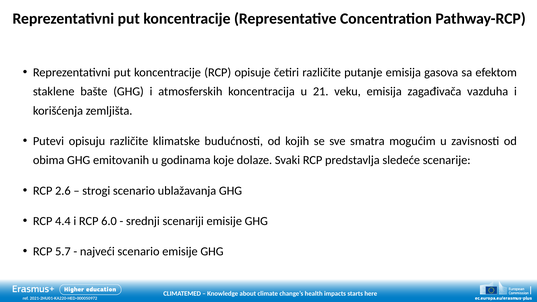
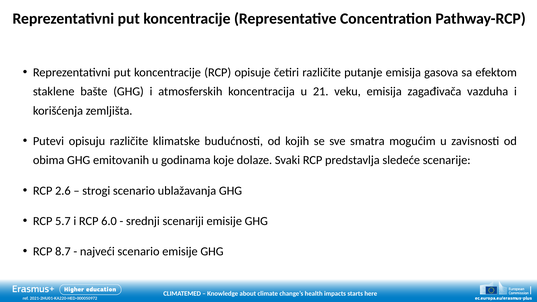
4.4: 4.4 -> 5.7 (63, 221)
5.7: 5.7 -> 8.7 (63, 251)
